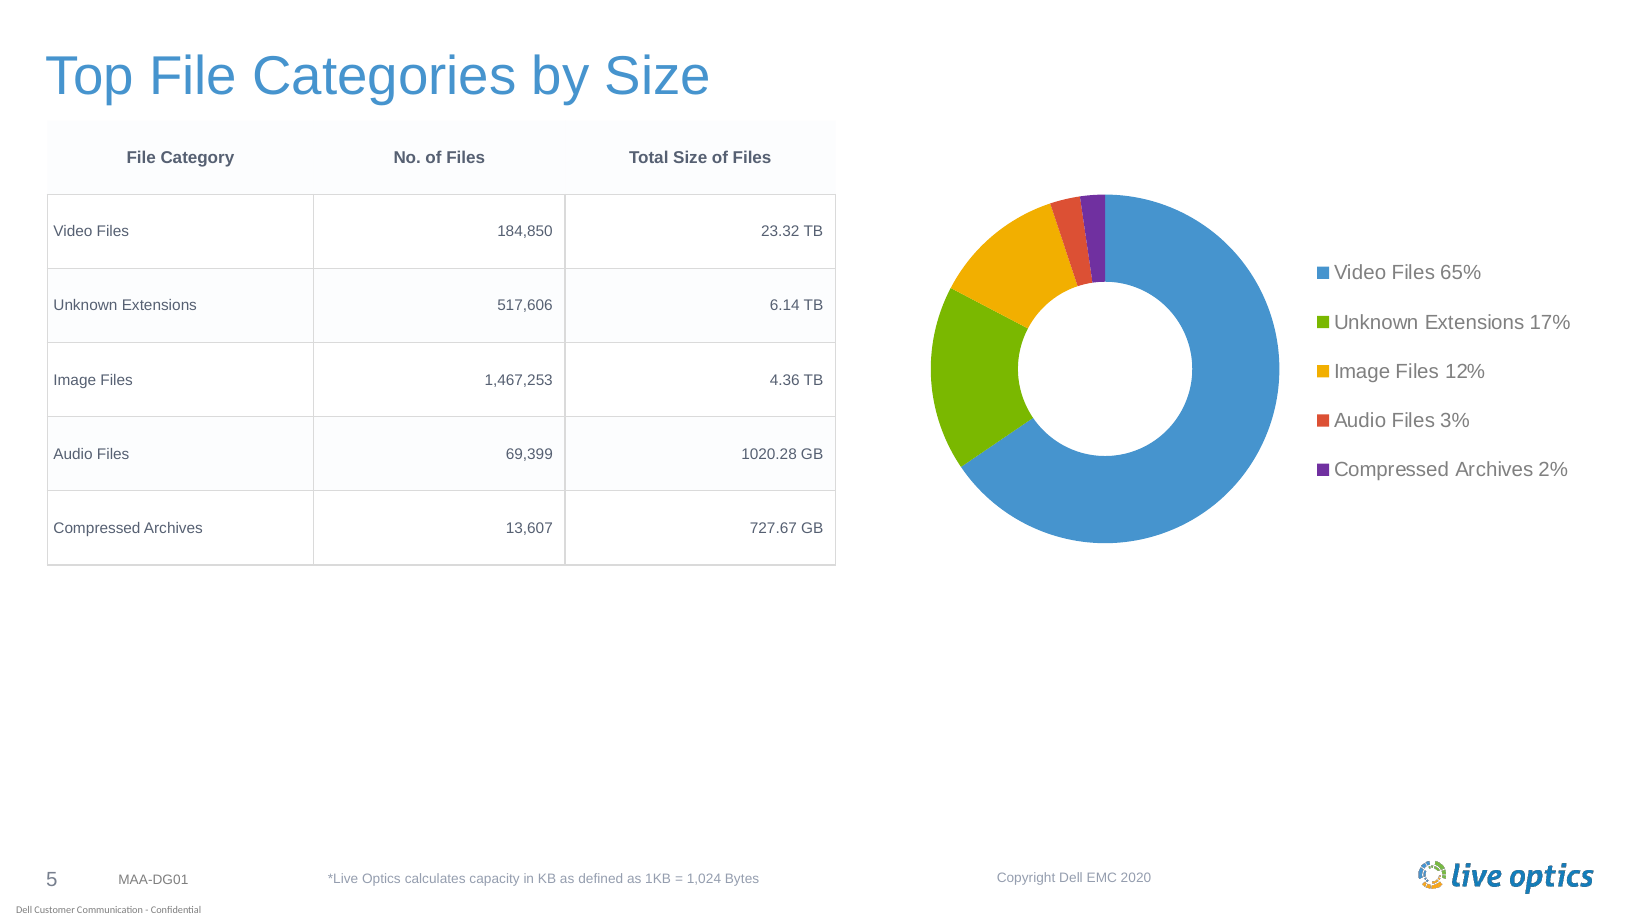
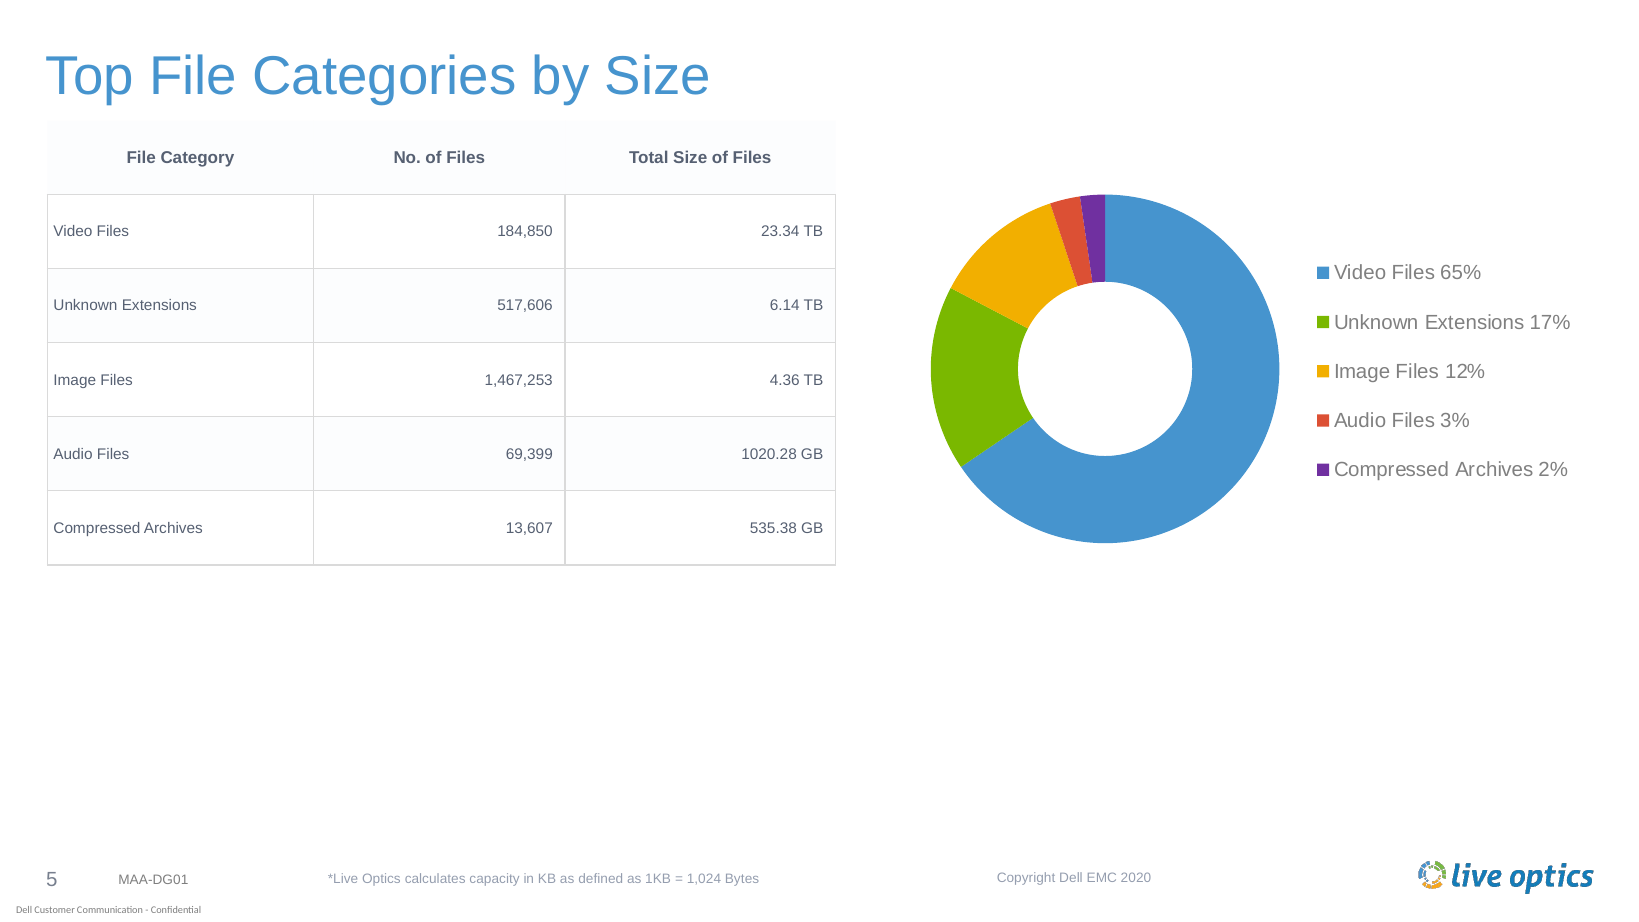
23.32: 23.32 -> 23.34 (780, 232)
727.67: 727.67 -> 535.38 (773, 528)
